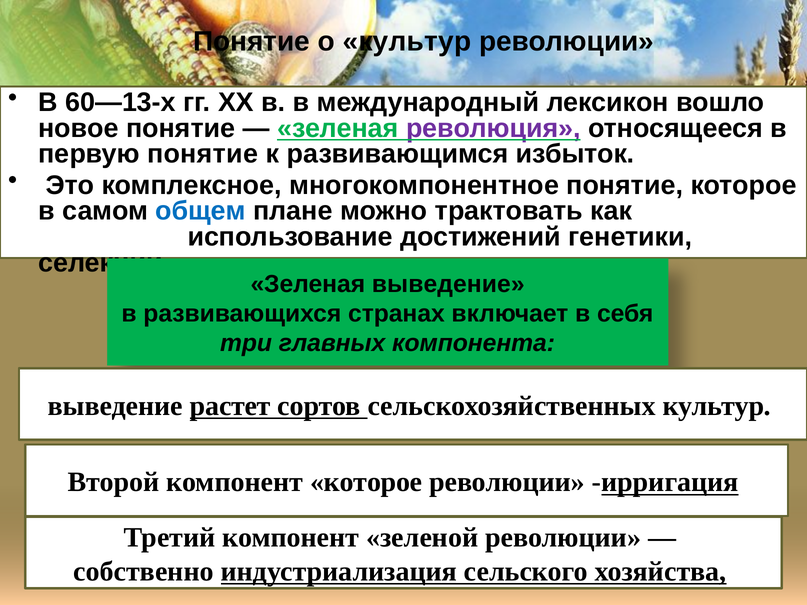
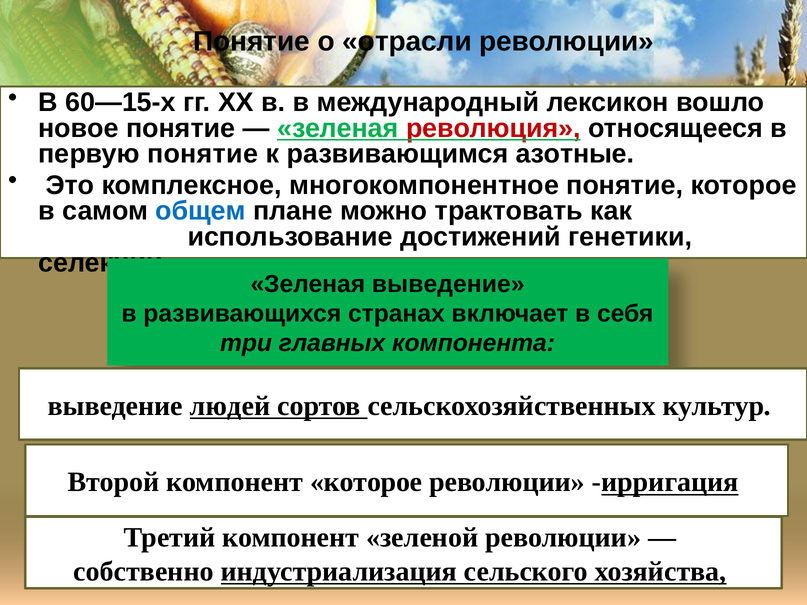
о культур: культур -> отрасли (407, 42)
60—13-х: 60—13-х -> 60—15-х (121, 102)
революция colour: purple -> red (493, 128)
избыток: избыток -> азотные (575, 154)
растет: растет -> людей (230, 406)
